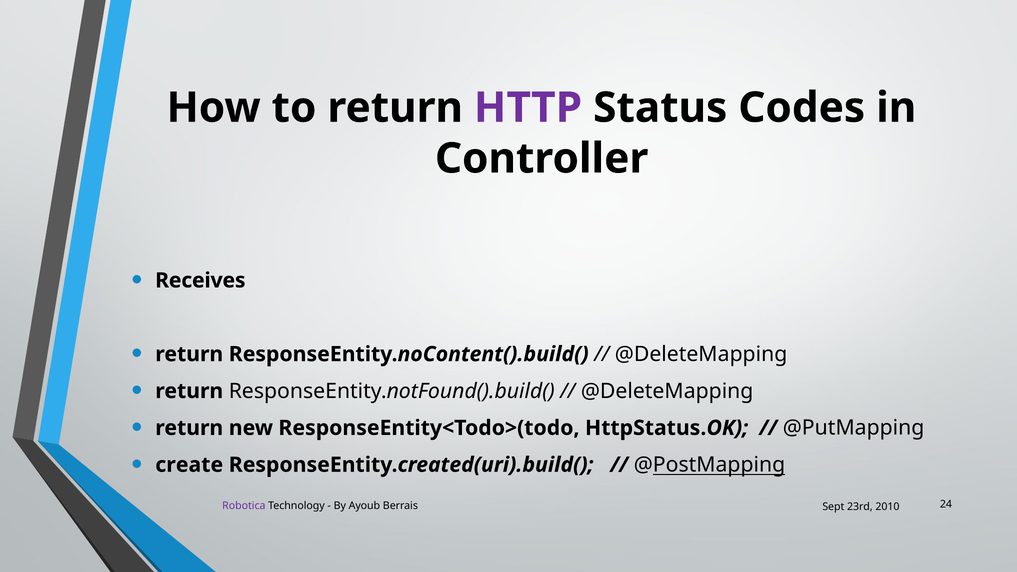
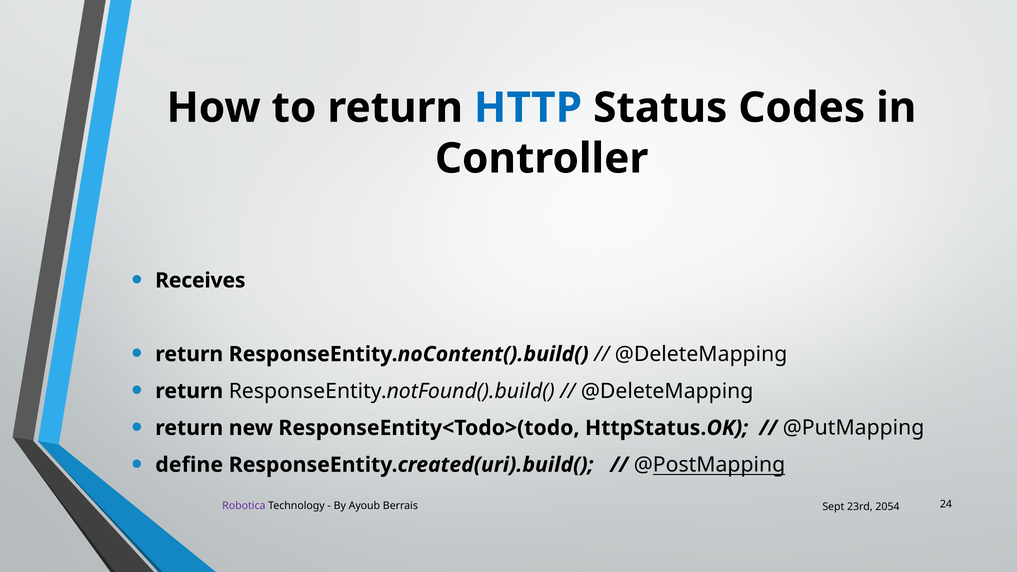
HTTP colour: purple -> blue (528, 108)
create: create -> define (189, 465)
2010: 2010 -> 2054 (887, 507)
